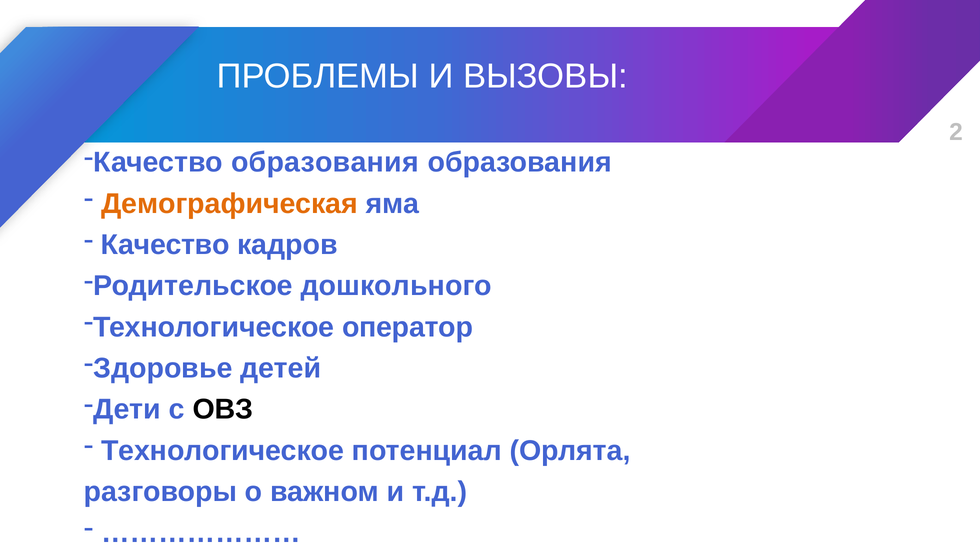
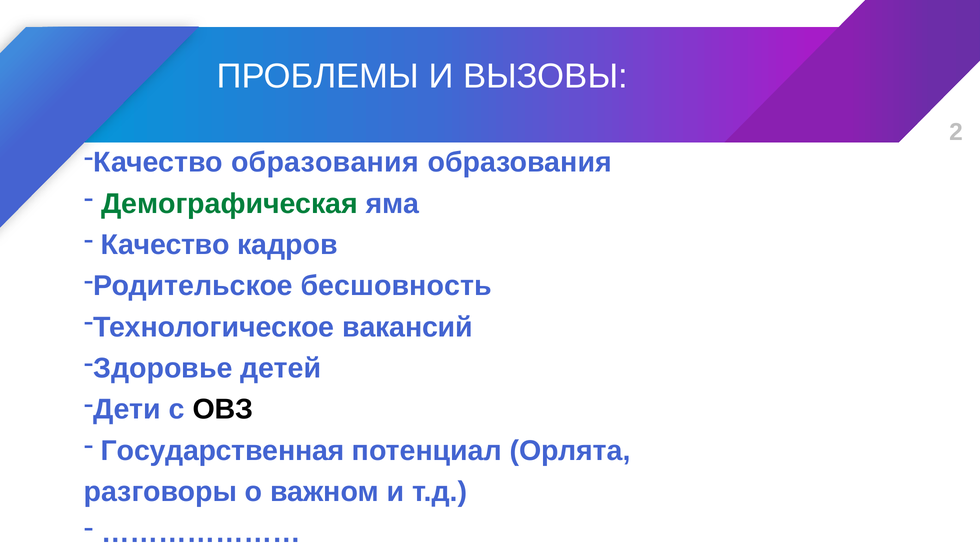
Демографическая colour: orange -> green (229, 204)
дошкольного: дошкольного -> бесшовность (396, 286)
оператор: оператор -> вакансий (408, 327)
Технологическое: Технологическое -> Государственная (223, 451)
